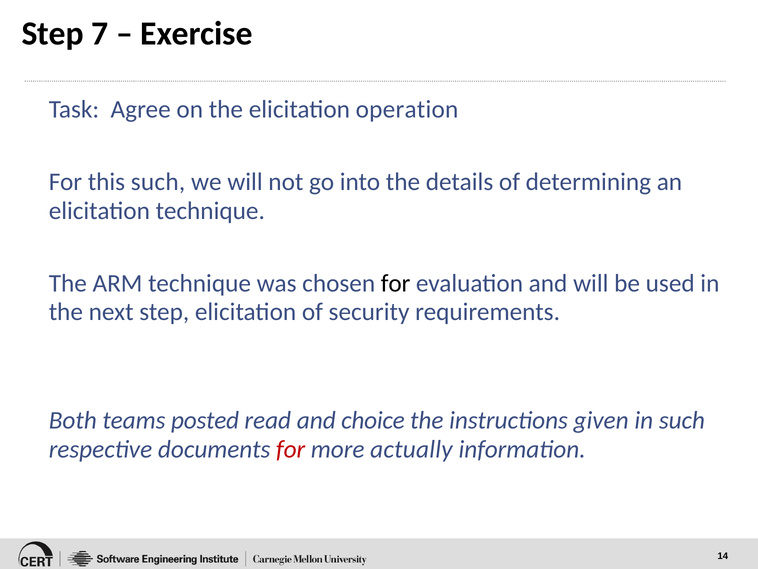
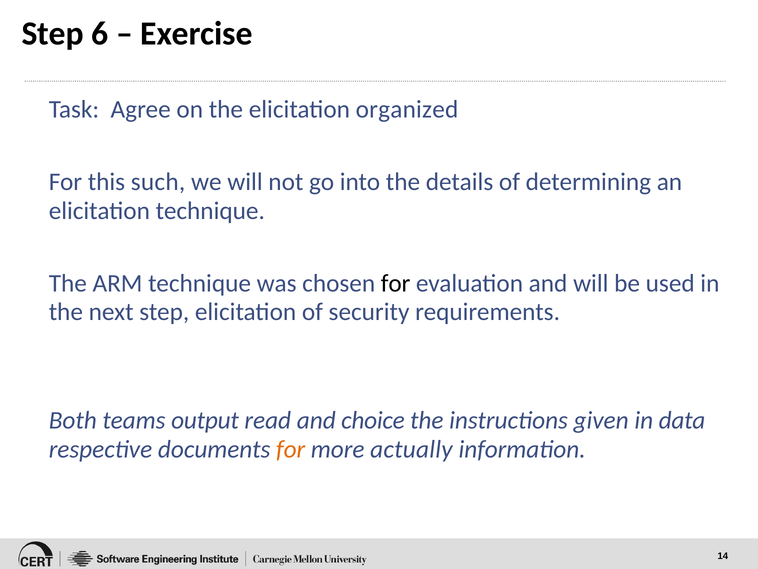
7: 7 -> 6 (100, 34)
operation: operation -> organized (407, 109)
posted: posted -> output (205, 420)
in such: such -> data (682, 420)
for colour: red -> orange (291, 449)
